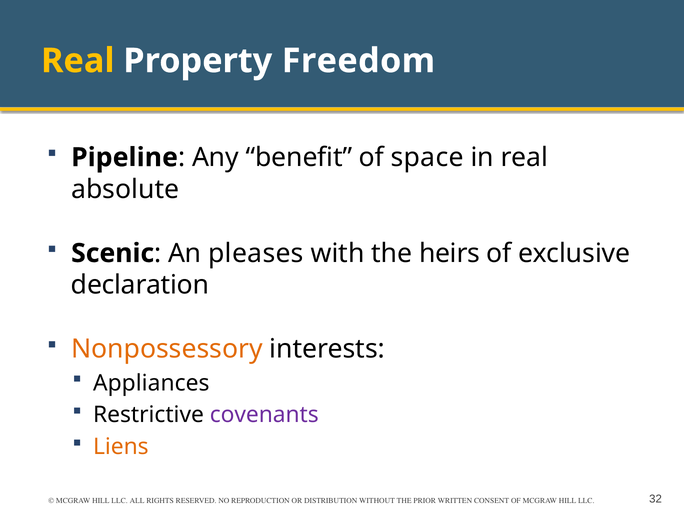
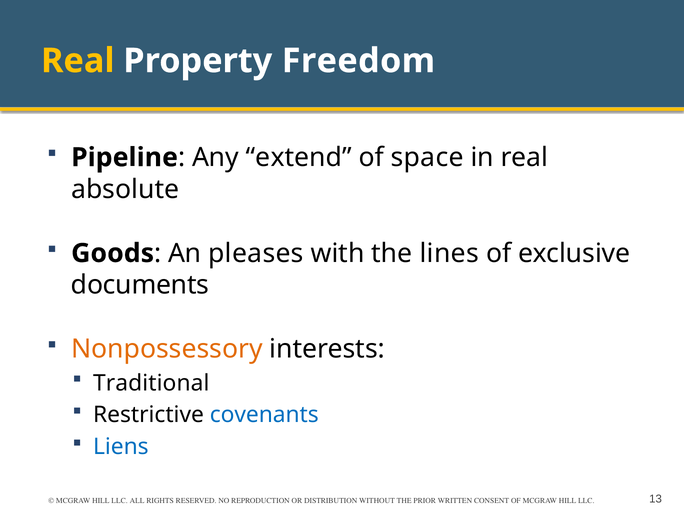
benefit: benefit -> extend (299, 157)
Scenic: Scenic -> Goods (113, 253)
heirs: heirs -> lines (449, 253)
declaration: declaration -> documents (140, 285)
Appliances: Appliances -> Traditional (151, 383)
covenants colour: purple -> blue (264, 415)
Liens colour: orange -> blue (121, 447)
32: 32 -> 13 (656, 499)
